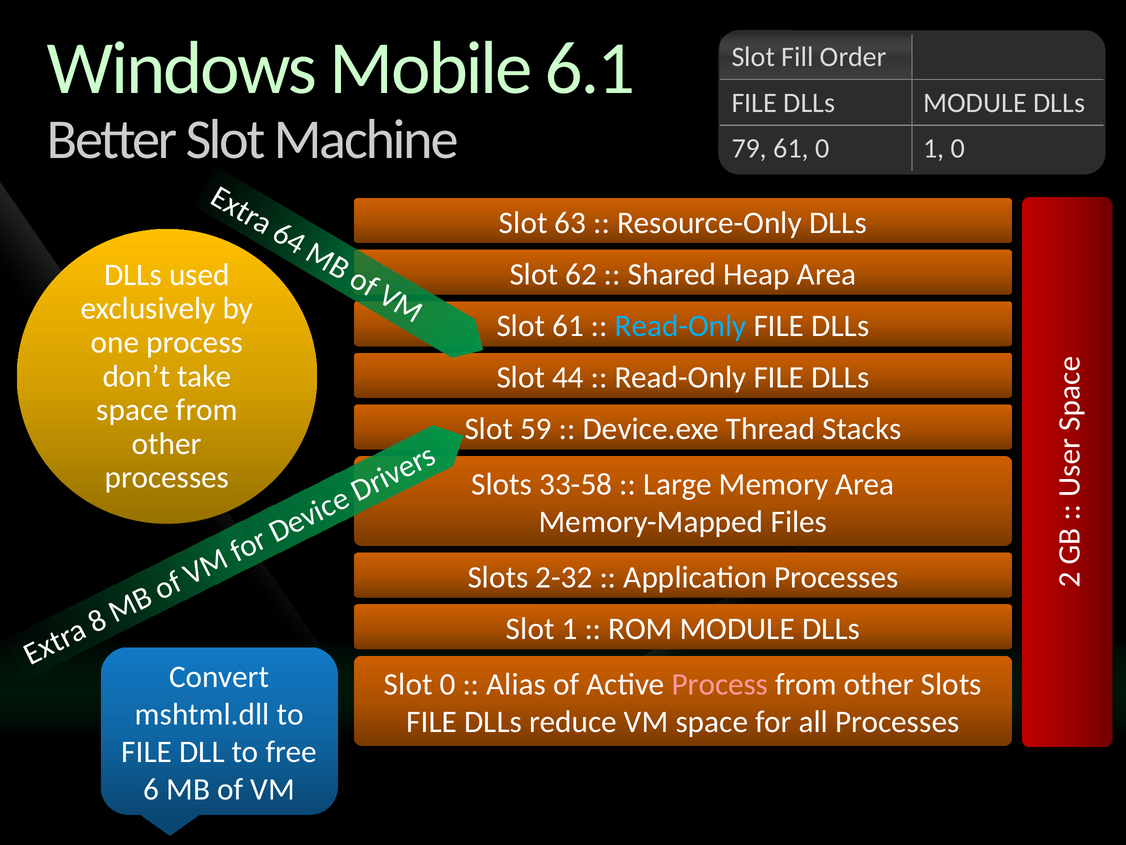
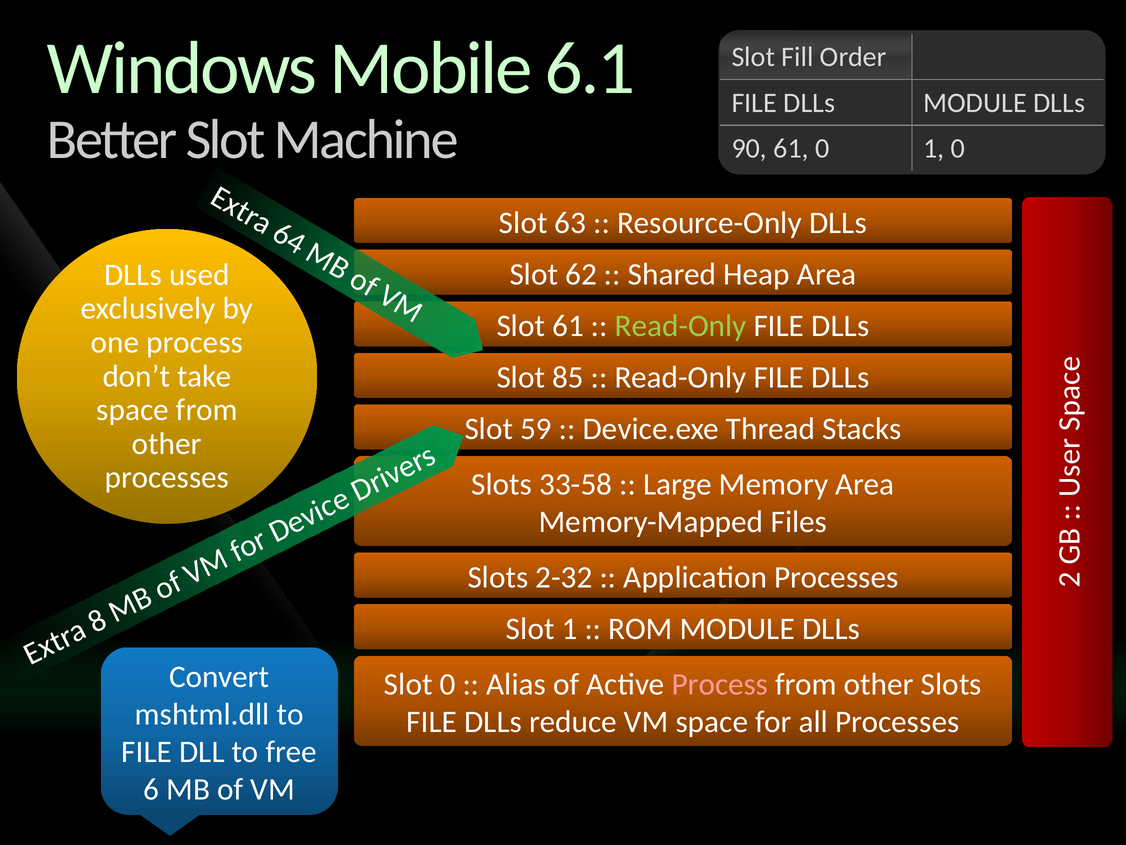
79: 79 -> 90 (749, 148)
Read-Only colour: light blue -> light green (681, 326)
44: 44 -> 85 (568, 377)
